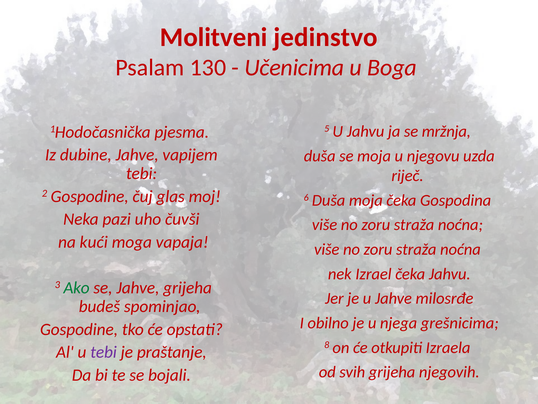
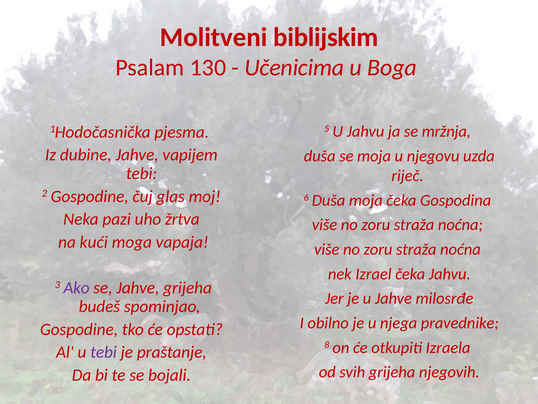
jedinstvo: jedinstvo -> biblijskim (326, 37)
čuvši: čuvši -> žrtva (182, 219)
Ako colour: green -> purple (77, 288)
grešnicima: grešnicima -> pravednike (460, 323)
